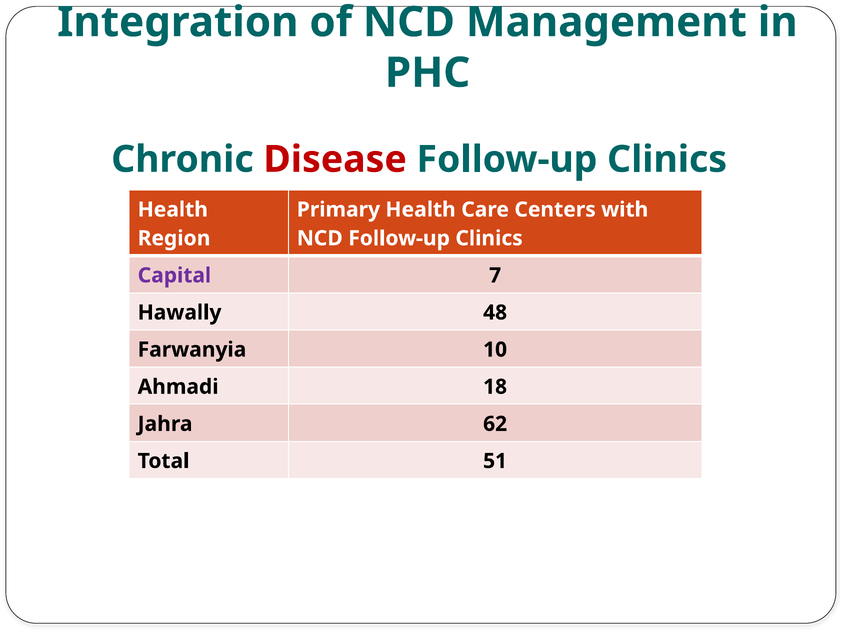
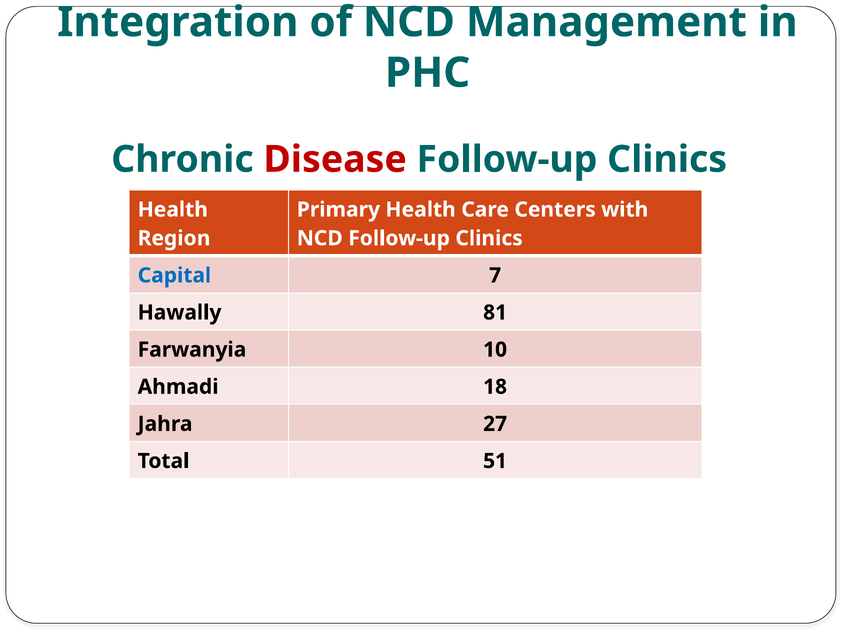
Capital colour: purple -> blue (174, 275)
48: 48 -> 81 (495, 312)
62: 62 -> 27 (495, 424)
